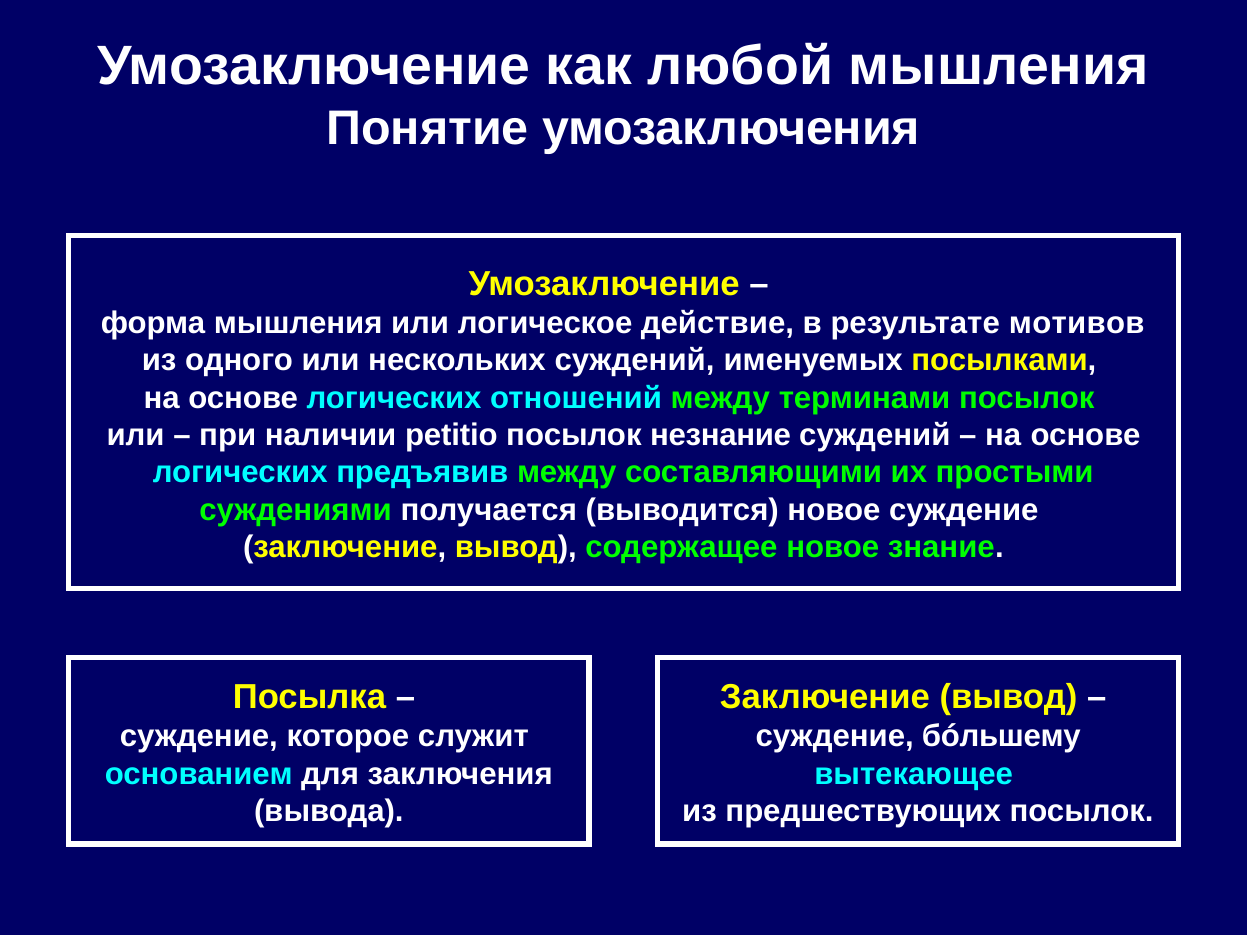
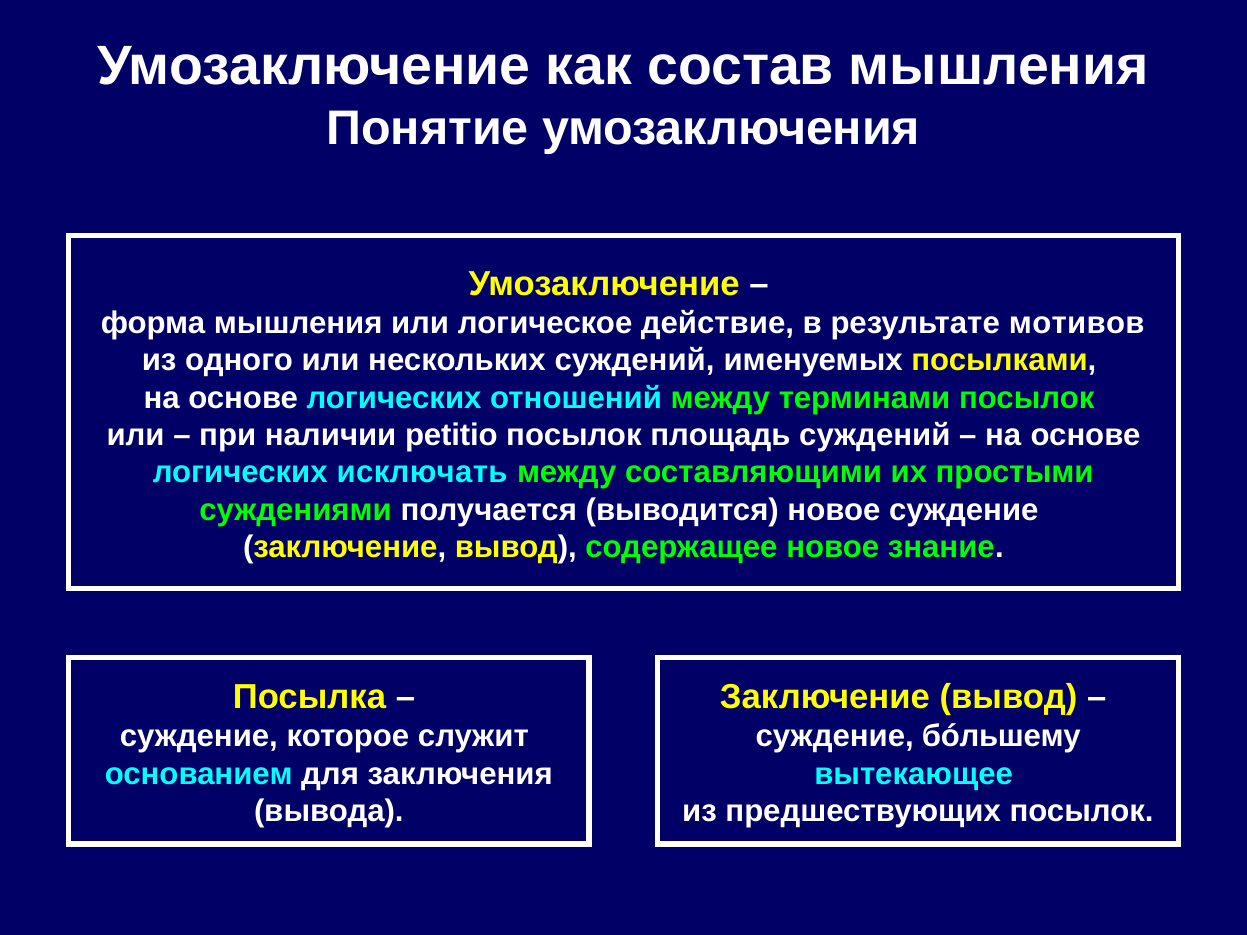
любой: любой -> состав (741, 66)
незнание: незнание -> площадь (720, 435)
предъявив: предъявив -> исключать (422, 473)
